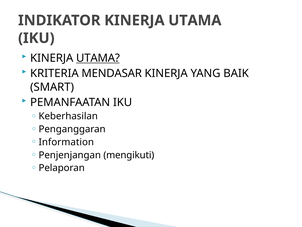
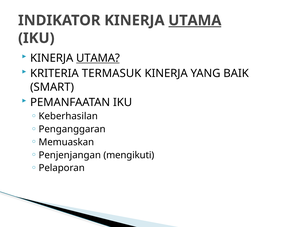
UTAMA underline: none -> present (195, 20)
MENDASAR: MENDASAR -> TERMASUK (112, 73)
Information: Information -> Memuaskan (66, 142)
